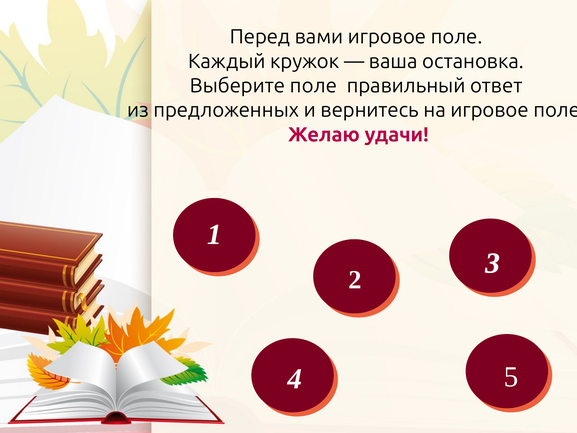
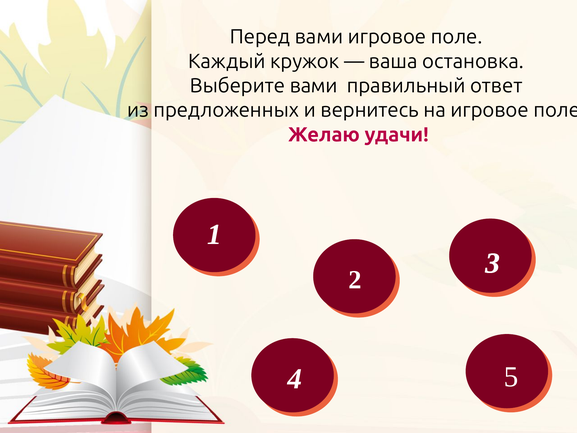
Выберите поле: поле -> вами (314, 86)
